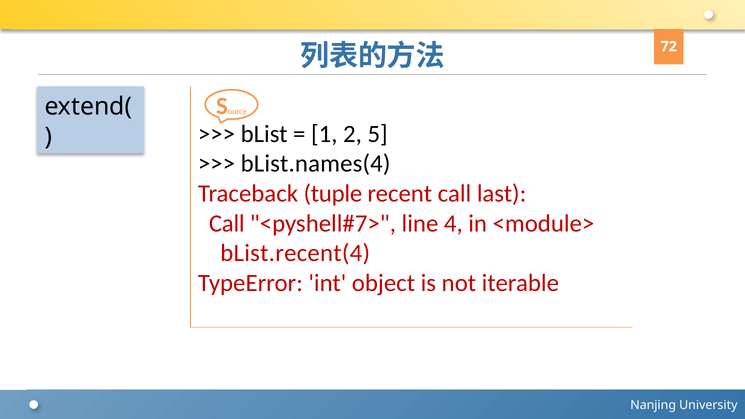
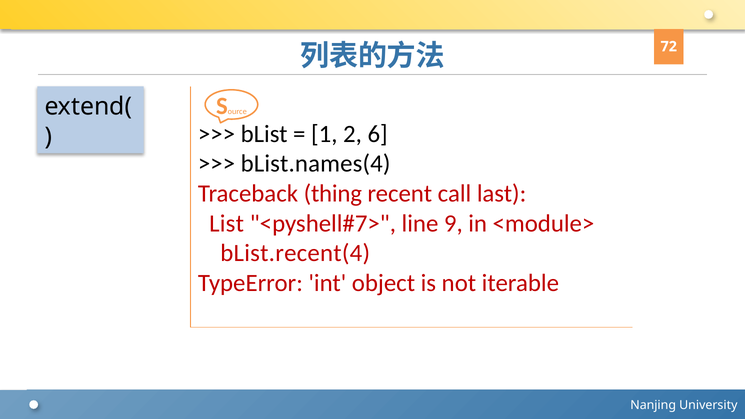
5: 5 -> 6 (378, 134)
tuple: tuple -> thing (333, 194)
Call: Call -> List (227, 223)
4: 4 -> 9 (453, 223)
